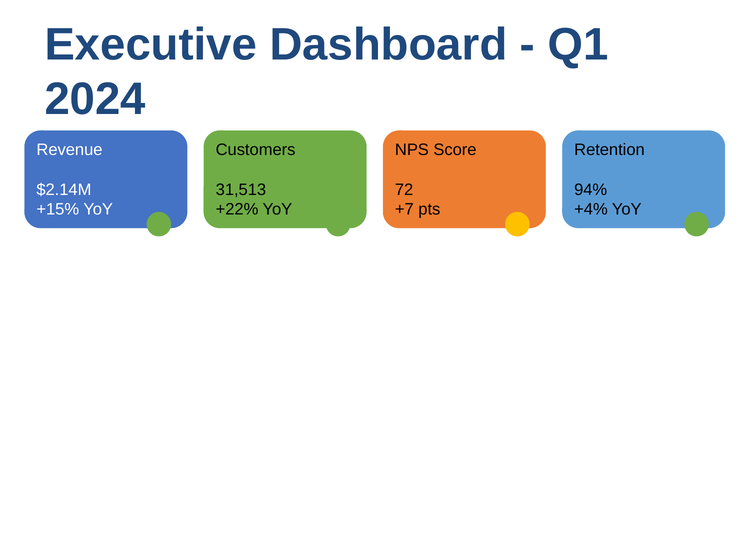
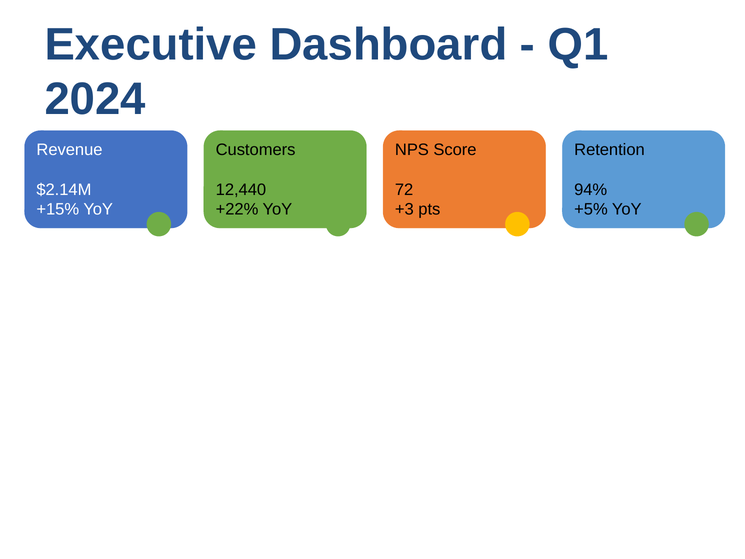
31,513: 31,513 -> 12,440 (241, 190)
+7: +7 -> +3 (404, 209)
+4%: +4% -> +5% (591, 209)
